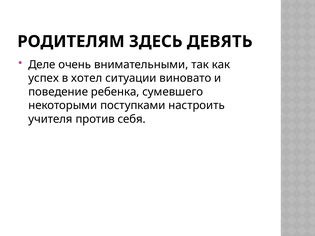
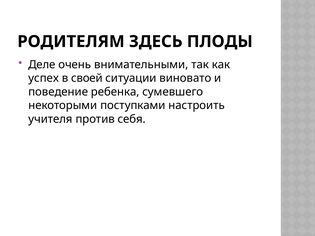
ДЕВЯТЬ: ДЕВЯТЬ -> ПЛОДЫ (220, 42)
хотел: хотел -> своей (87, 78)
